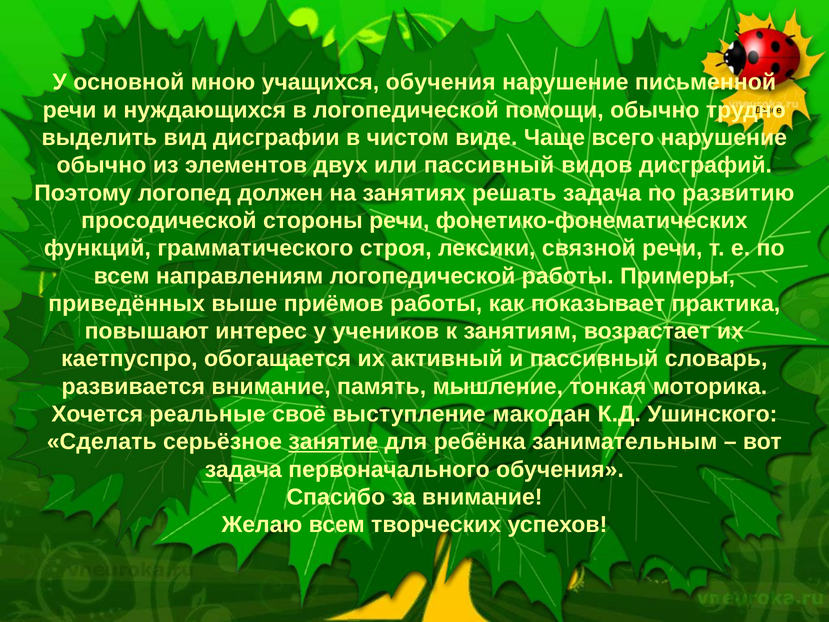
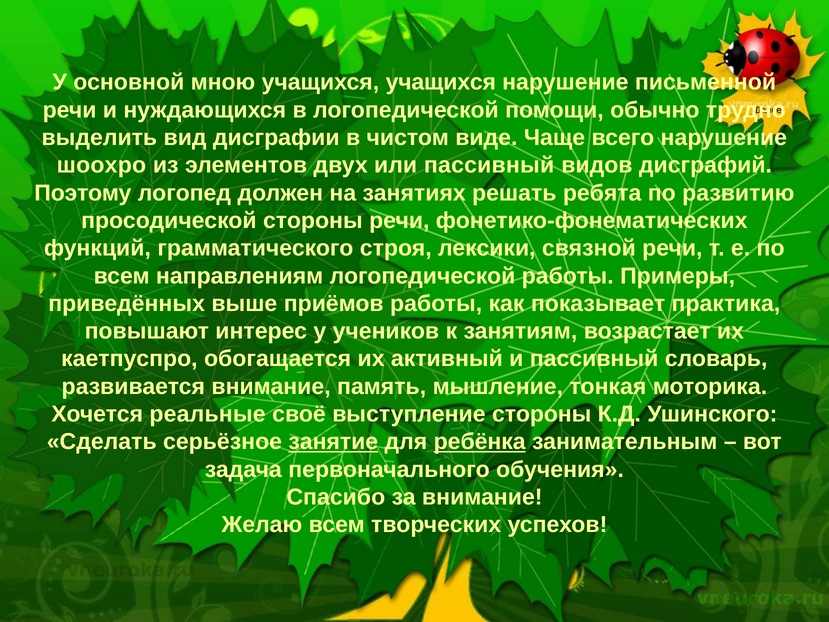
учащихся обучения: обучения -> учащихся (441, 82)
обычно: обычно -> шоохро (101, 165)
решать задача: задача -> ребята (602, 193)
выступление макодан: макодан -> стороны (542, 414)
ребёнка underline: none -> present (480, 442)
